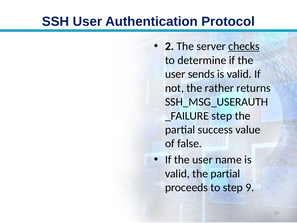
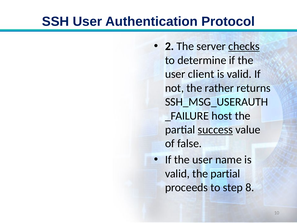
sends: sends -> client (201, 74)
step: step -> host (222, 116)
success underline: none -> present (215, 130)
9: 9 -> 8 (250, 187)
